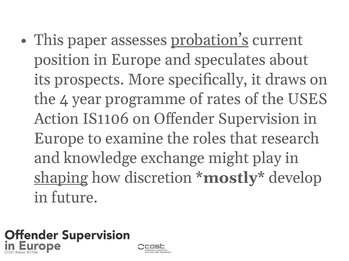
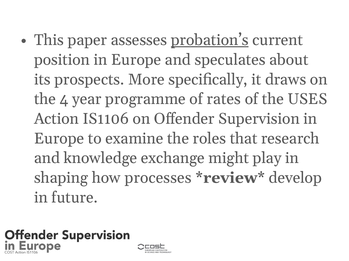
shaping underline: present -> none (61, 178)
discretion: discretion -> processes (158, 178)
mostly: mostly -> review (230, 178)
